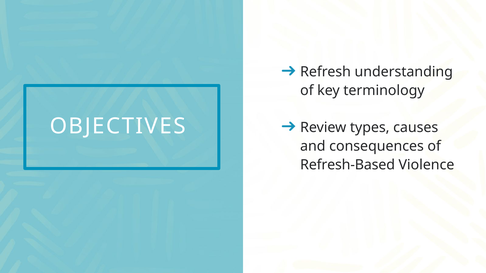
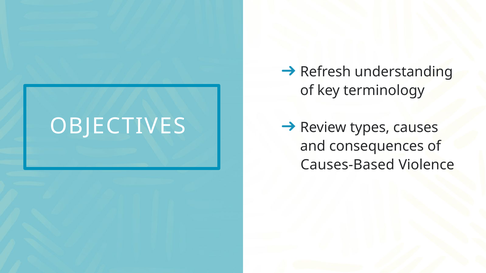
Refresh-Based: Refresh-Based -> Causes-Based (347, 165)
